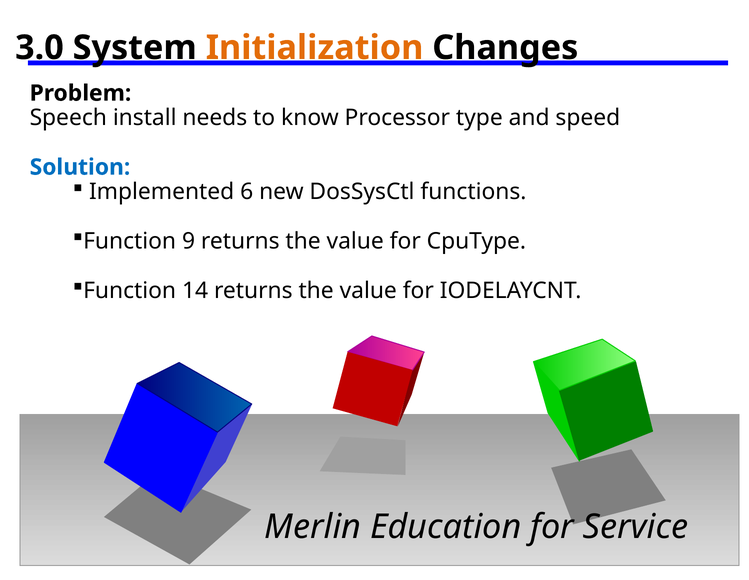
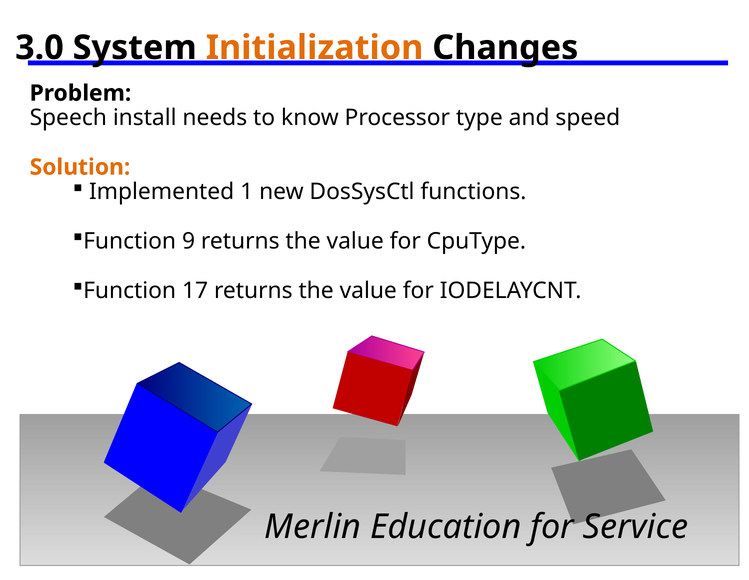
Solution colour: blue -> orange (80, 167)
6: 6 -> 1 (247, 192)
14: 14 -> 17 (195, 290)
